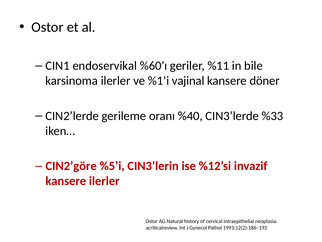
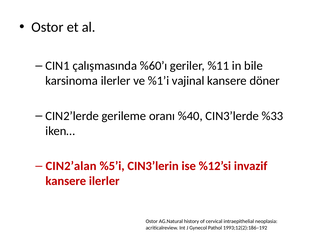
endoservikal: endoservikal -> çalışmasında (105, 66)
CIN2’göre: CIN2’göre -> CIN2’alan (71, 166)
